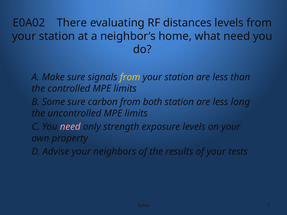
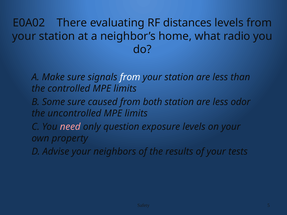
what need: need -> radio (237, 36)
from colour: yellow -> white (130, 77)
carbon: carbon -> caused (103, 102)
long: long -> odor (241, 102)
strength: strength -> question (121, 127)
